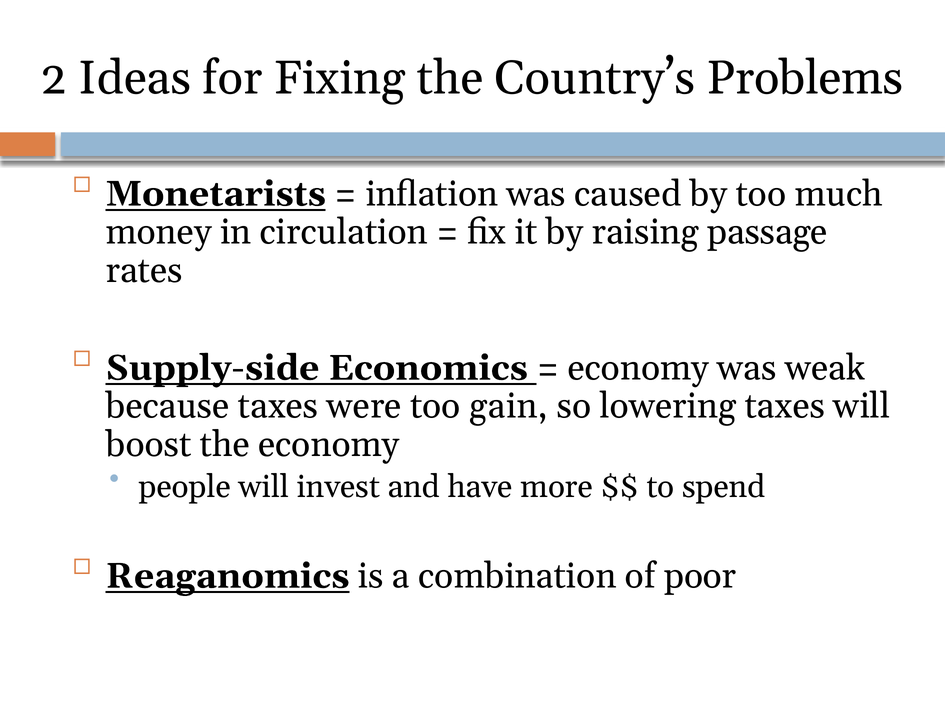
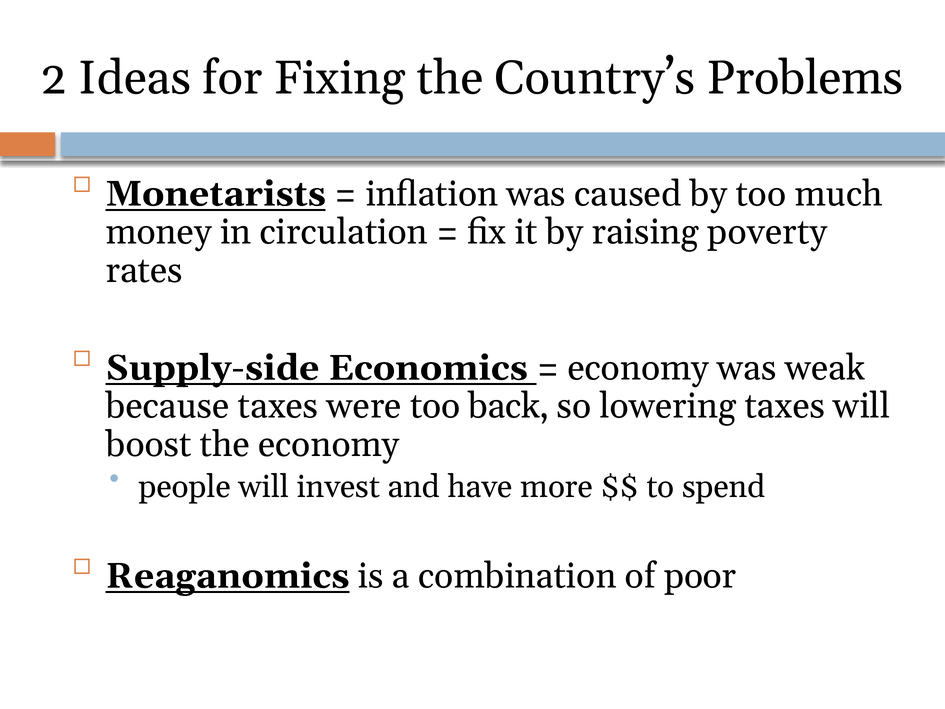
passage: passage -> poverty (767, 232)
gain: gain -> back (509, 406)
